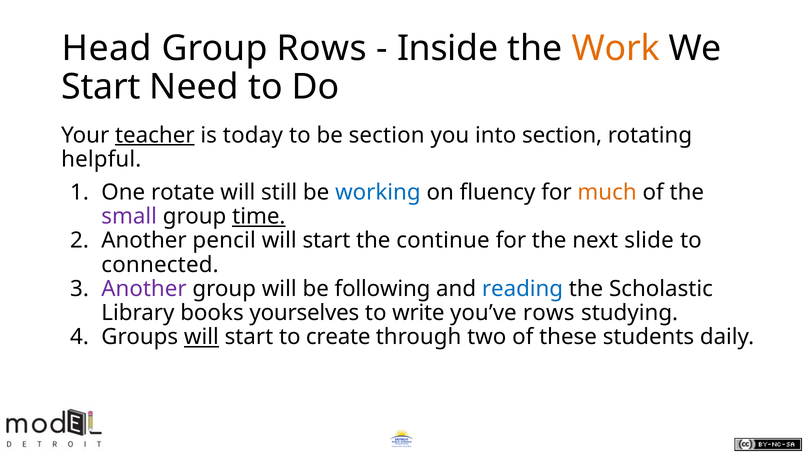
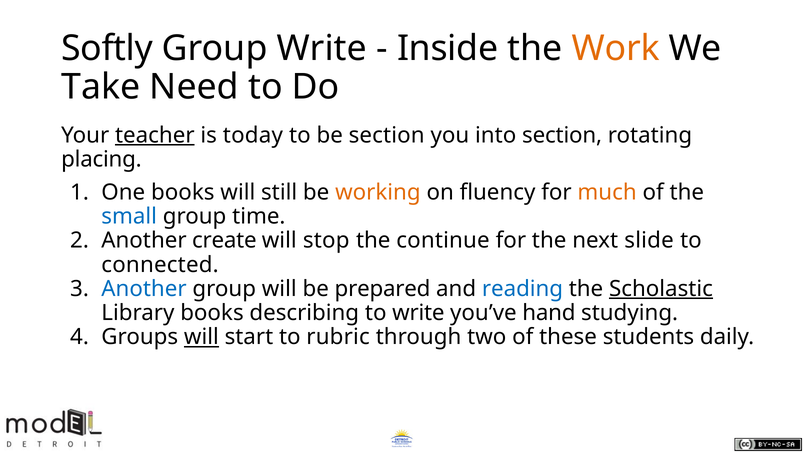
Head: Head -> Softly (107, 48)
Group Rows: Rows -> Write (322, 48)
Start: Start -> Take (101, 87)
helpful: helpful -> placing (101, 159)
One rotate: rotate -> books (183, 192)
working colour: blue -> orange (378, 192)
small colour: purple -> blue (129, 216)
time underline: present -> none (259, 216)
pencil: pencil -> create (224, 240)
start: start -> stop (326, 240)
Another colour: purple -> blue (144, 289)
following: following -> prepared (383, 289)
Scholastic underline: none -> present (661, 289)
yourselves: yourselves -> describing (304, 313)
you’ve rows: rows -> hand (549, 313)
create: create -> rubric (338, 337)
